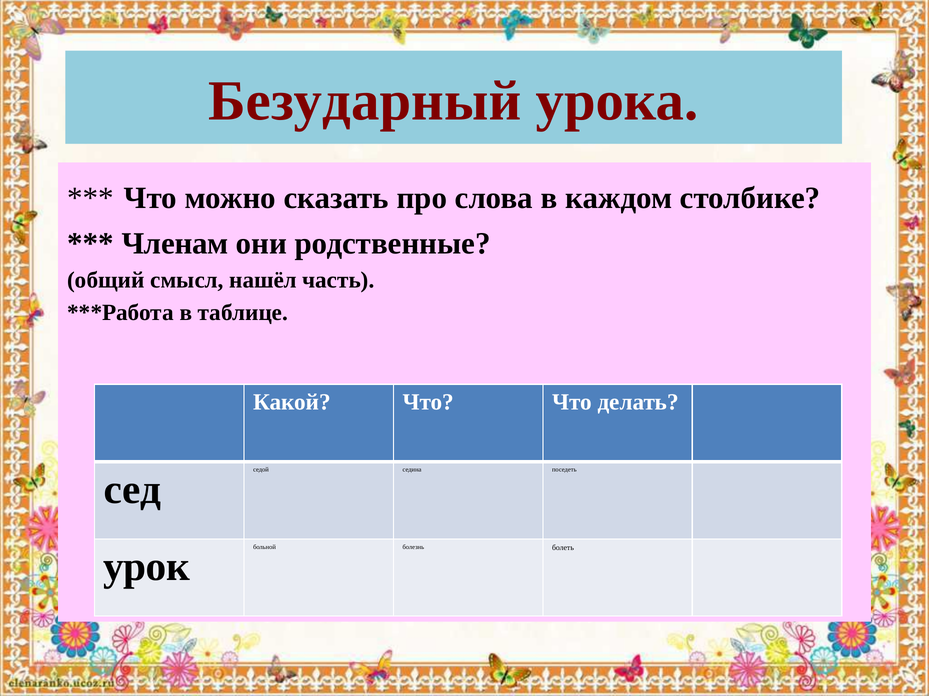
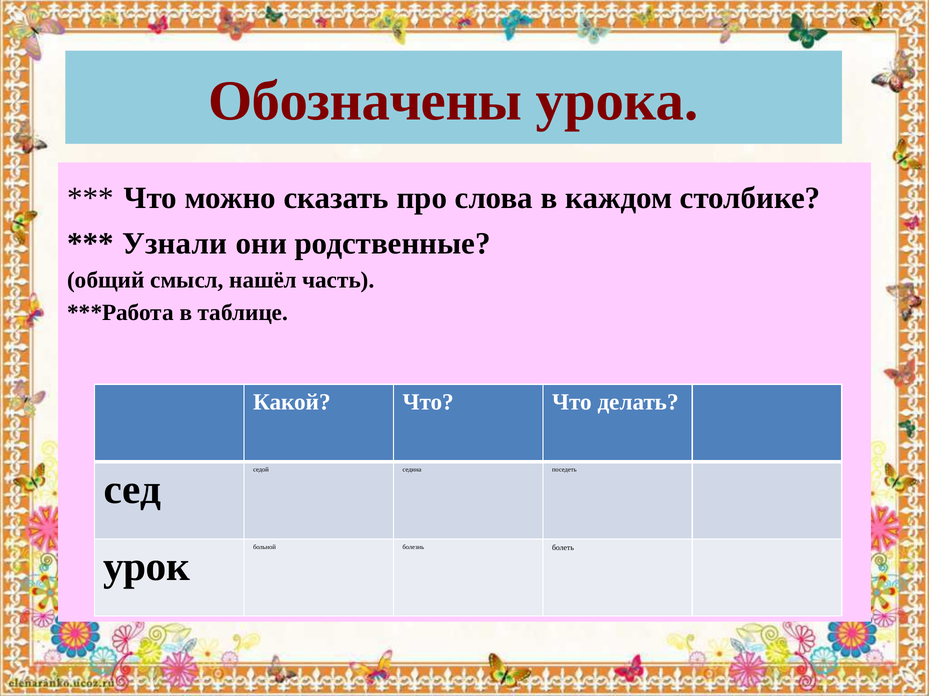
Безударный: Безударный -> Обозначены (365, 101)
Членам: Членам -> Узнали (175, 244)
